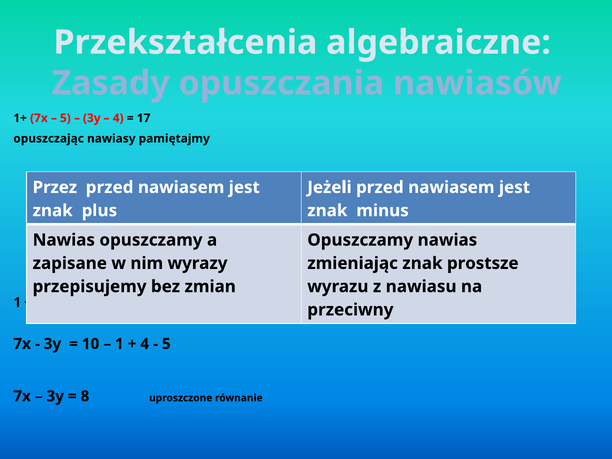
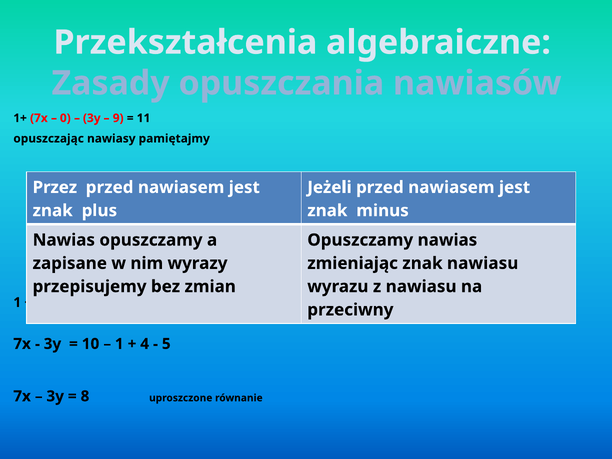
5: 5 -> 0 (65, 118)
4: 4 -> 9 (118, 118)
17: 17 -> 11 (144, 118)
znak prostsze: prostsze -> nawiasu (483, 263)
